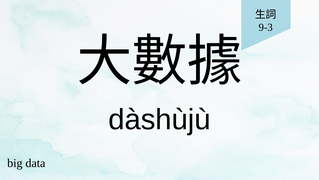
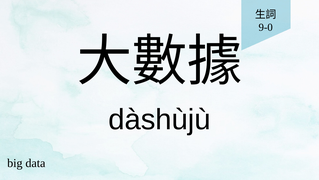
9-3: 9-3 -> 9-0 (266, 27)
